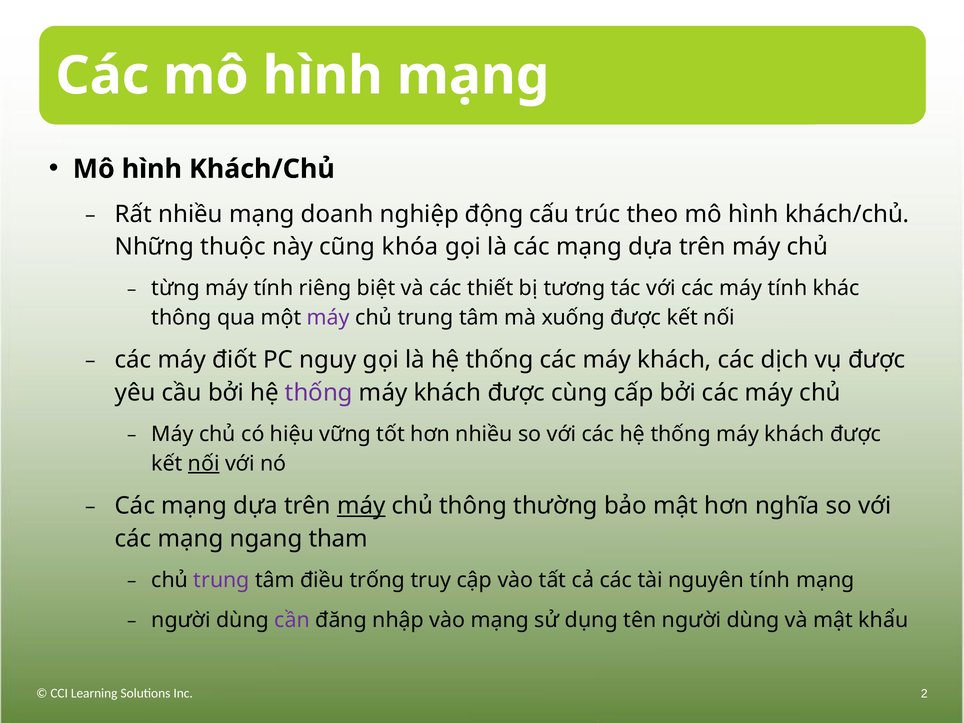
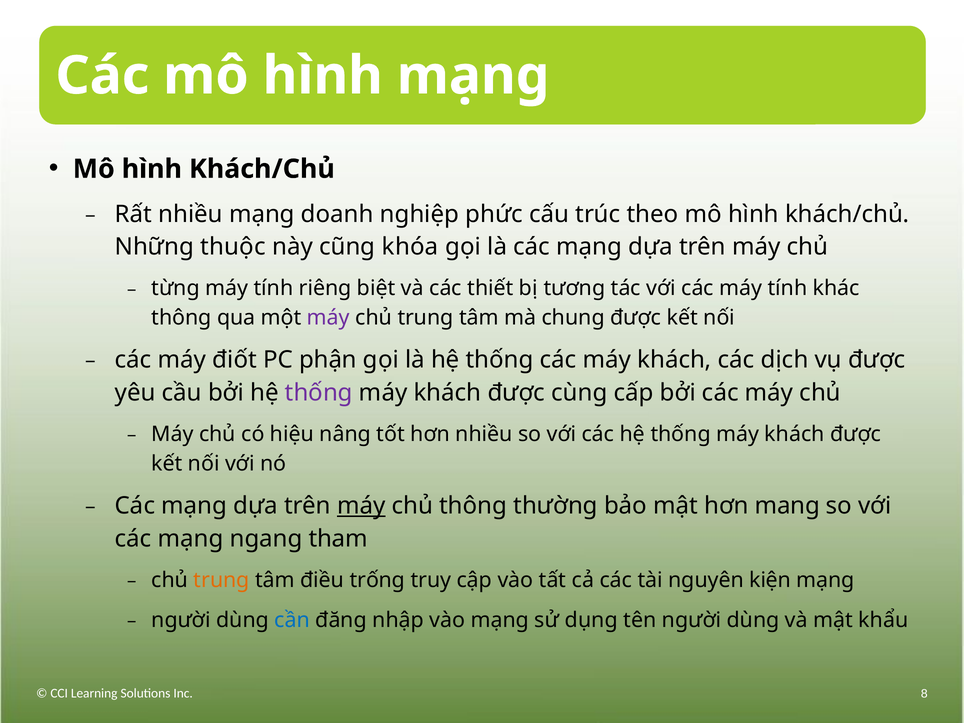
động: động -> phức (494, 214)
xuống: xuống -> chung (573, 318)
nguy: nguy -> phận (328, 360)
vững: vững -> nâng (345, 434)
nối underline: present -> none (204, 463)
nghĩa: nghĩa -> mang (787, 506)
trung colour: purple -> orange (222, 580)
nguyên tính: tính -> kiện (770, 580)
cần colour: purple -> blue (292, 620)
2: 2 -> 8 (924, 694)
